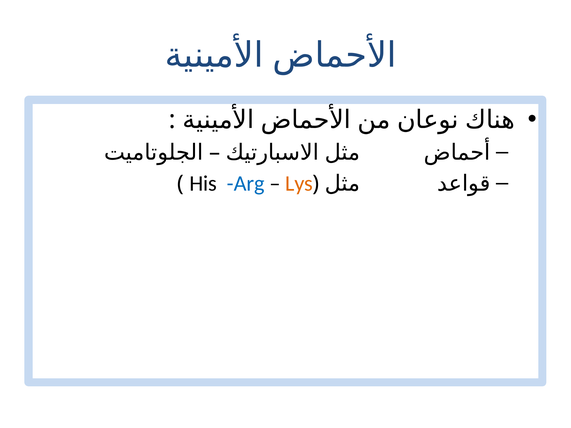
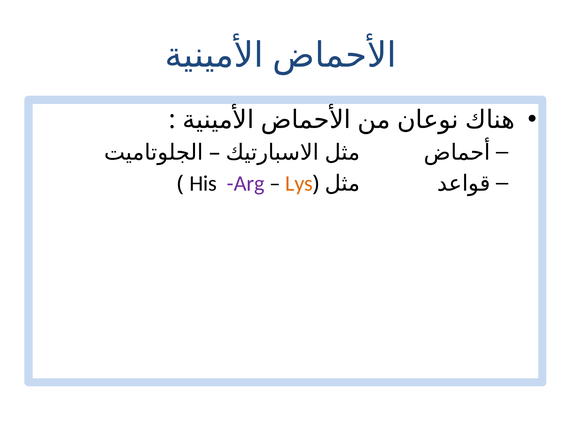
Arg colour: blue -> purple (246, 184)
